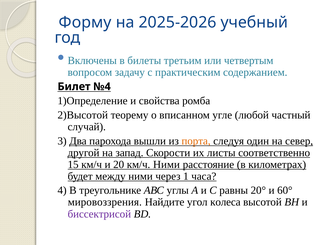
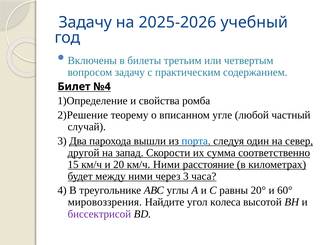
Форму: Форму -> Задачу (85, 22)
2)Высотой: 2)Высотой -> 2)Решение (83, 115)
порта colour: orange -> blue (196, 141)
листы: листы -> сумма (221, 153)
через 1: 1 -> 3 (186, 176)
